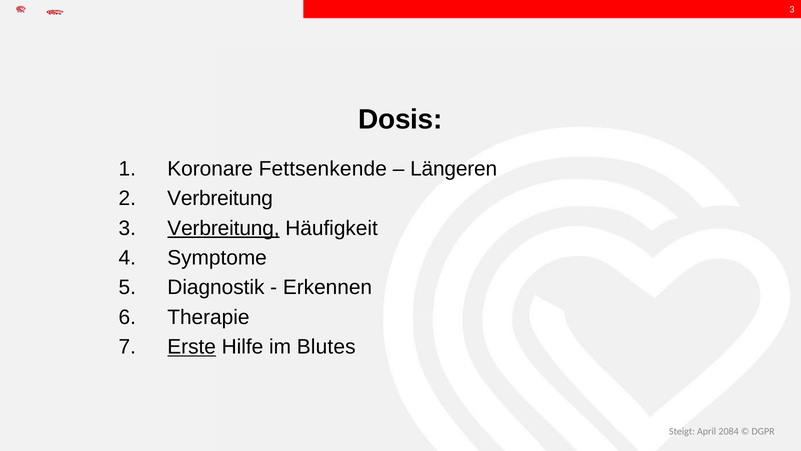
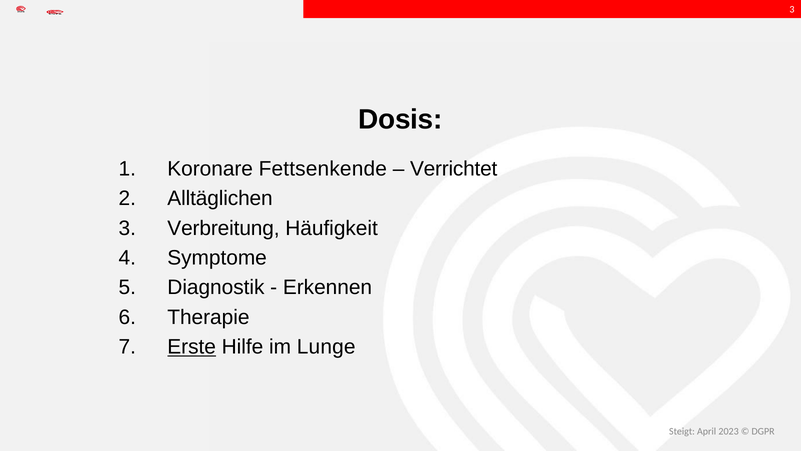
Längeren: Längeren -> Verrichtet (454, 169)
Verbreitung: Verbreitung -> Alltäglichen (220, 198)
Verbreitung underline: present -> none (223, 228)
Blutes: Blutes -> Lunge (326, 347)
2084: 2084 -> 2023 (729, 431)
